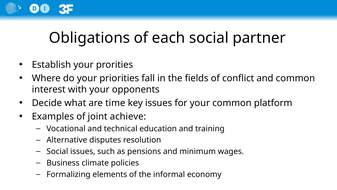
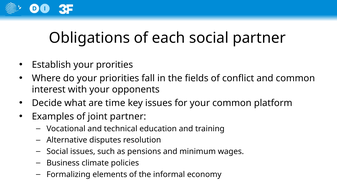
joint achieve: achieve -> partner (128, 116)
